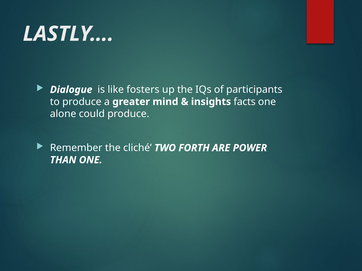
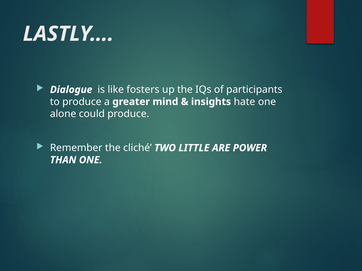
facts: facts -> hate (244, 102)
FORTH: FORTH -> LITTLE (194, 148)
